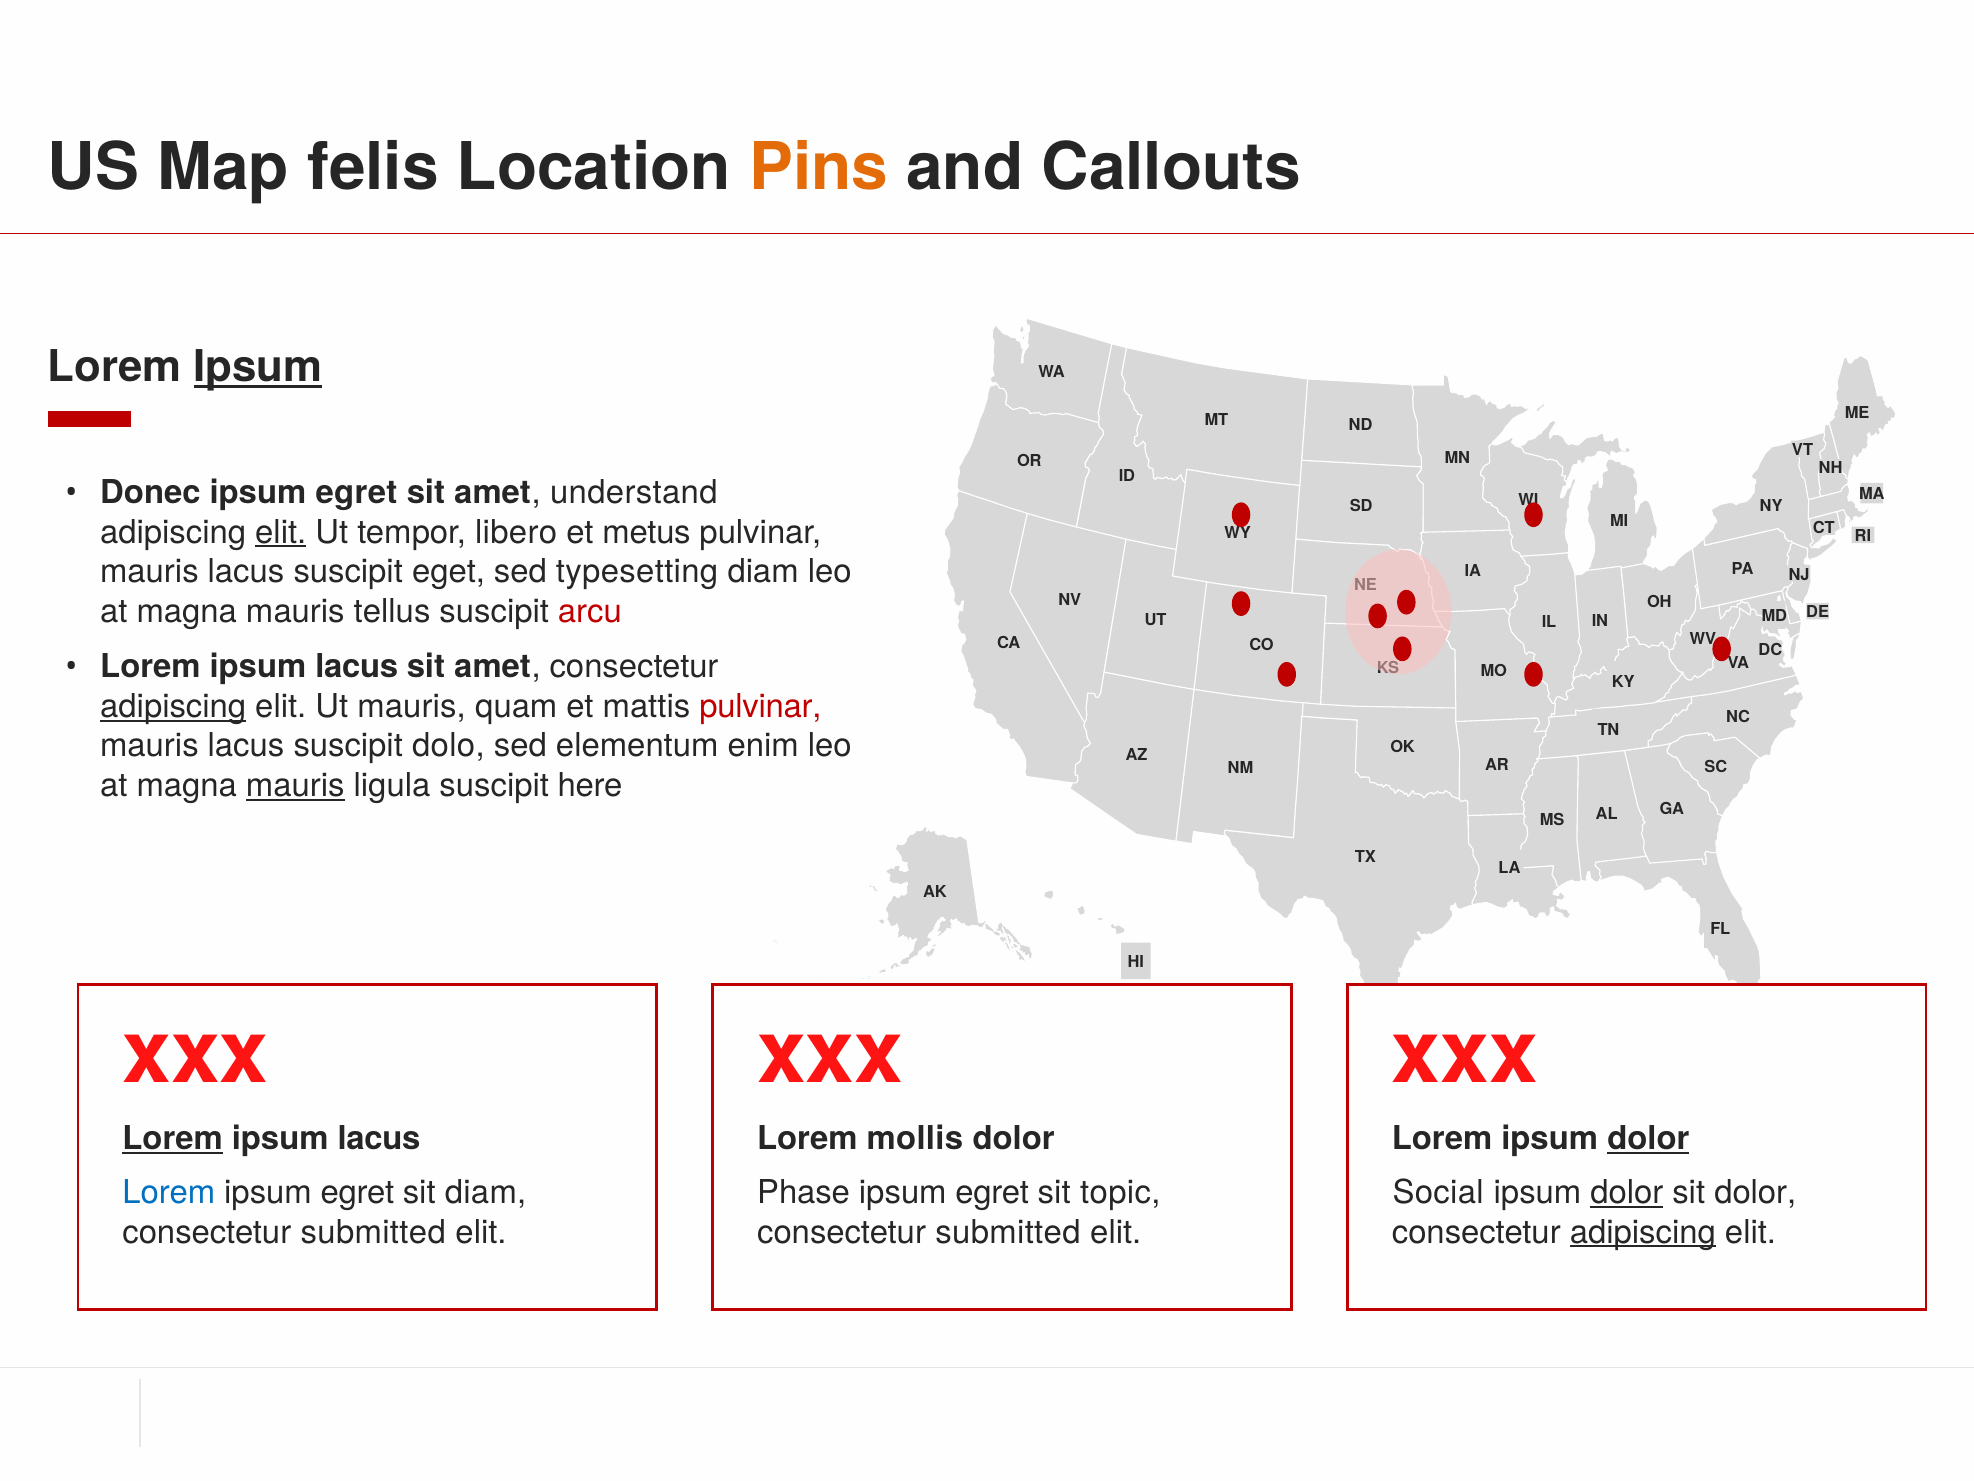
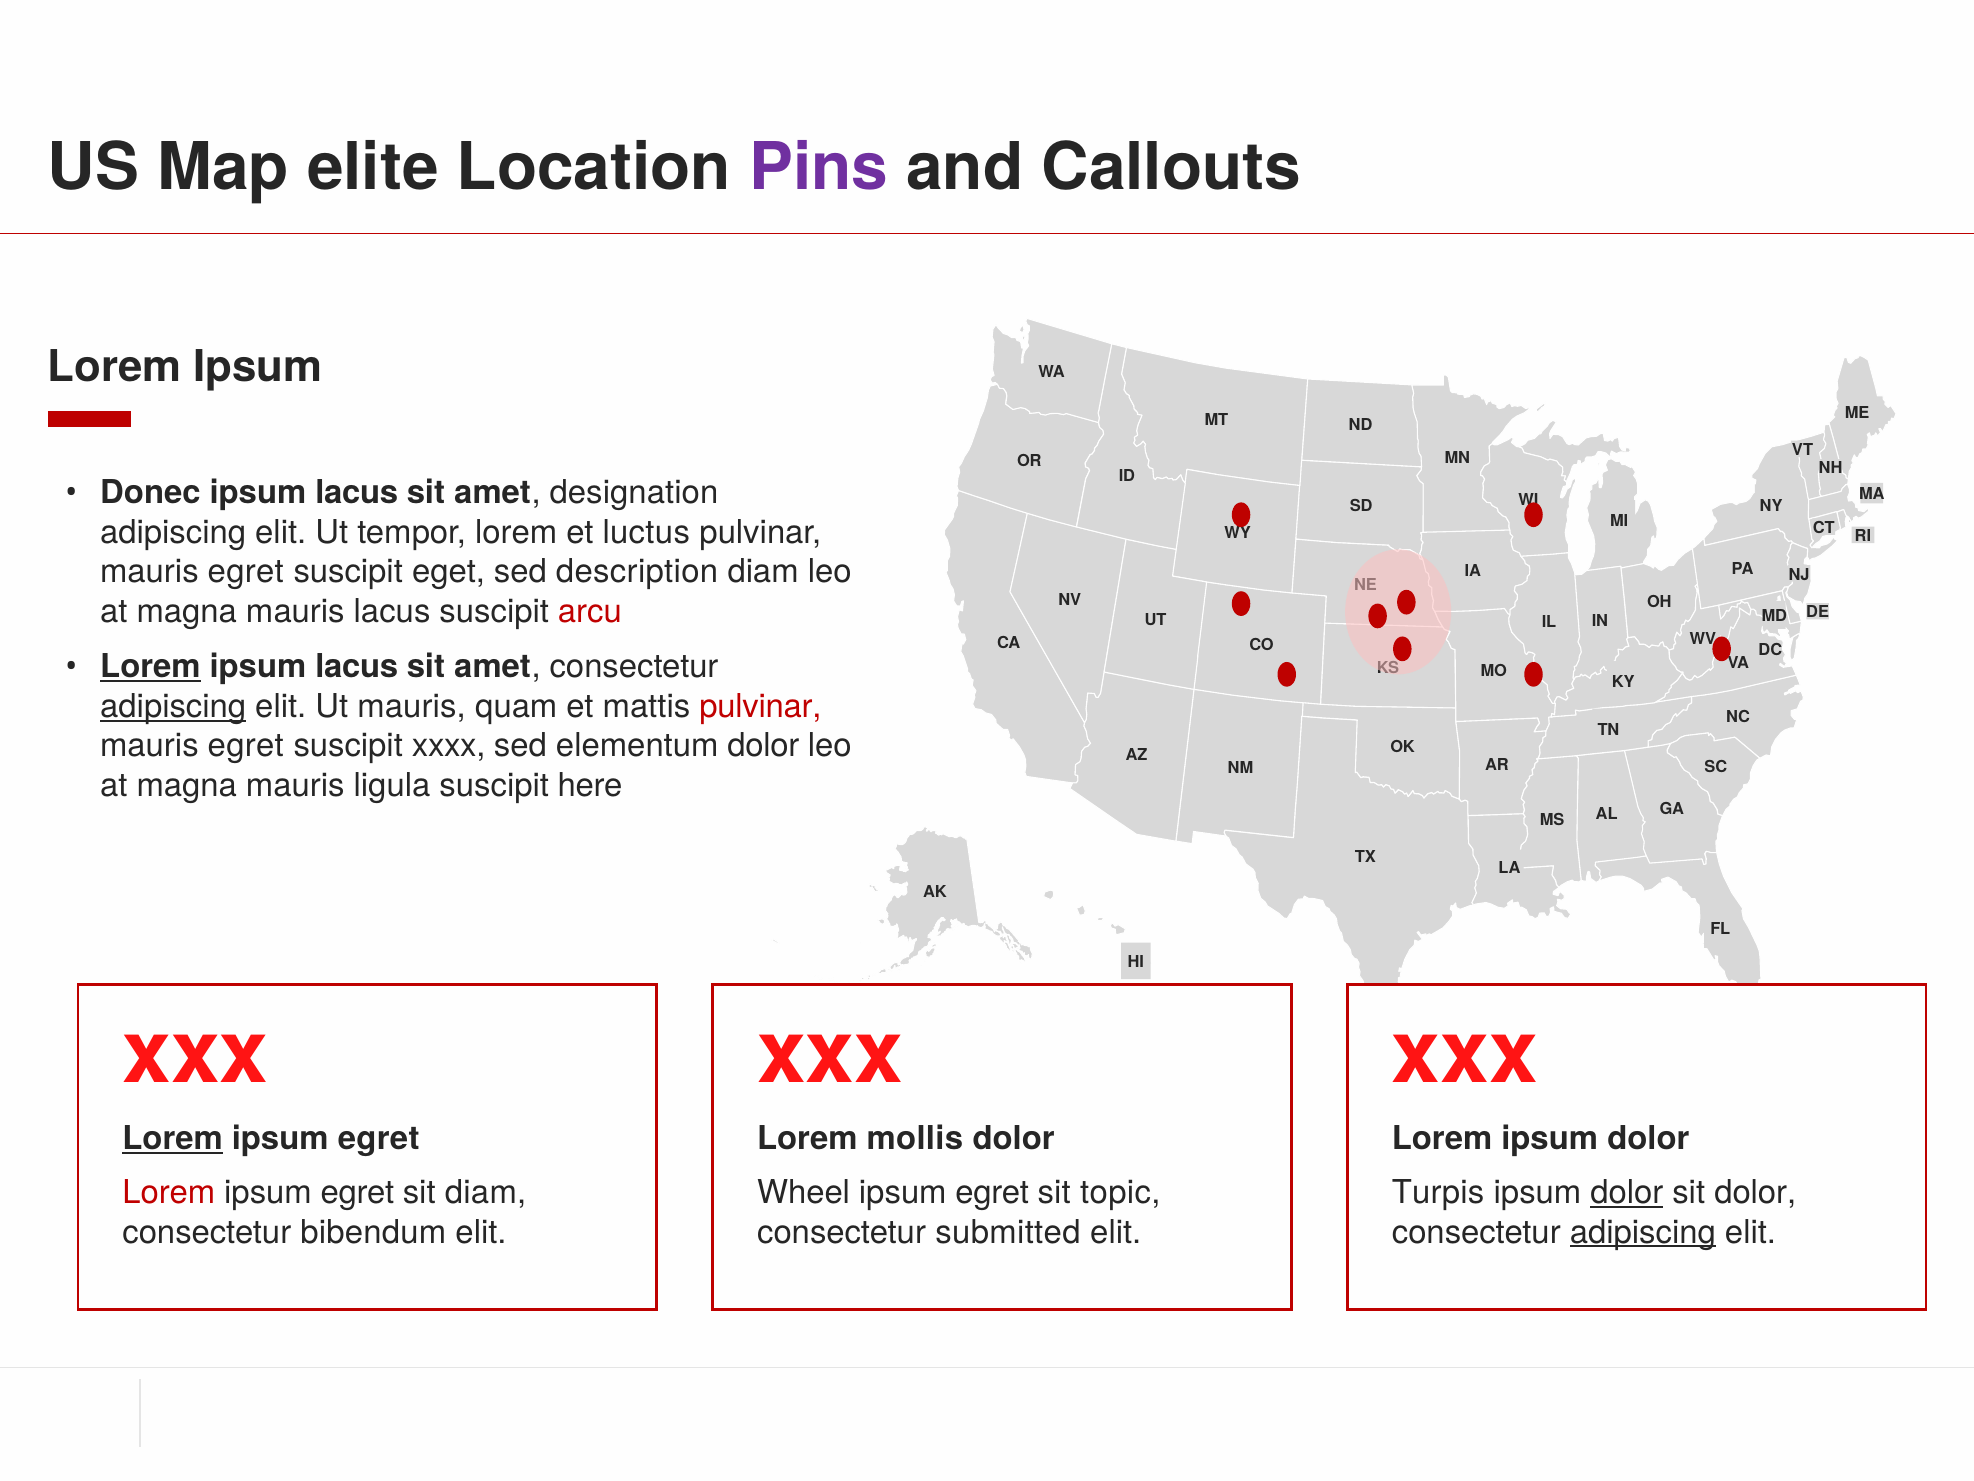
felis: felis -> elite (373, 168)
Pins colour: orange -> purple (819, 168)
Ipsum underline: present -> none (258, 367)
egret: egret -> lacus (357, 493)
understand: understand -> designation (634, 493)
elit underline: present -> none (281, 532)
tempor libero: libero -> lorem (516, 532)
metus: metus -> luctus (646, 532)
lacus: lacus -> egret (246, 571)
typesetting: typesetting -> description (637, 571)
mauris tellus: tellus -> lacus (392, 611)
Lorem underline: none -> present (150, 667)
lacus: lacus -> egret (246, 746)
dolo: dolo -> xxxx (449, 746)
elementum enim: enim -> dolor (763, 746)
mauris underline: present -> none (295, 785)
lacus: lacus -> egret (379, 1138)
dolor underline: present -> none (1648, 1138)
Lorem colour: blue -> red (169, 1192)
Phase: Phase -> Wheel (804, 1192)
Social: Social -> Turpis (1438, 1192)
submitted: submitted -> bibendum (373, 1232)
